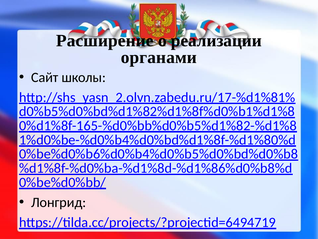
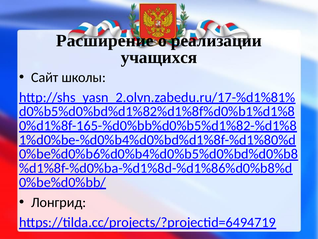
органами: органами -> учащихся (159, 57)
